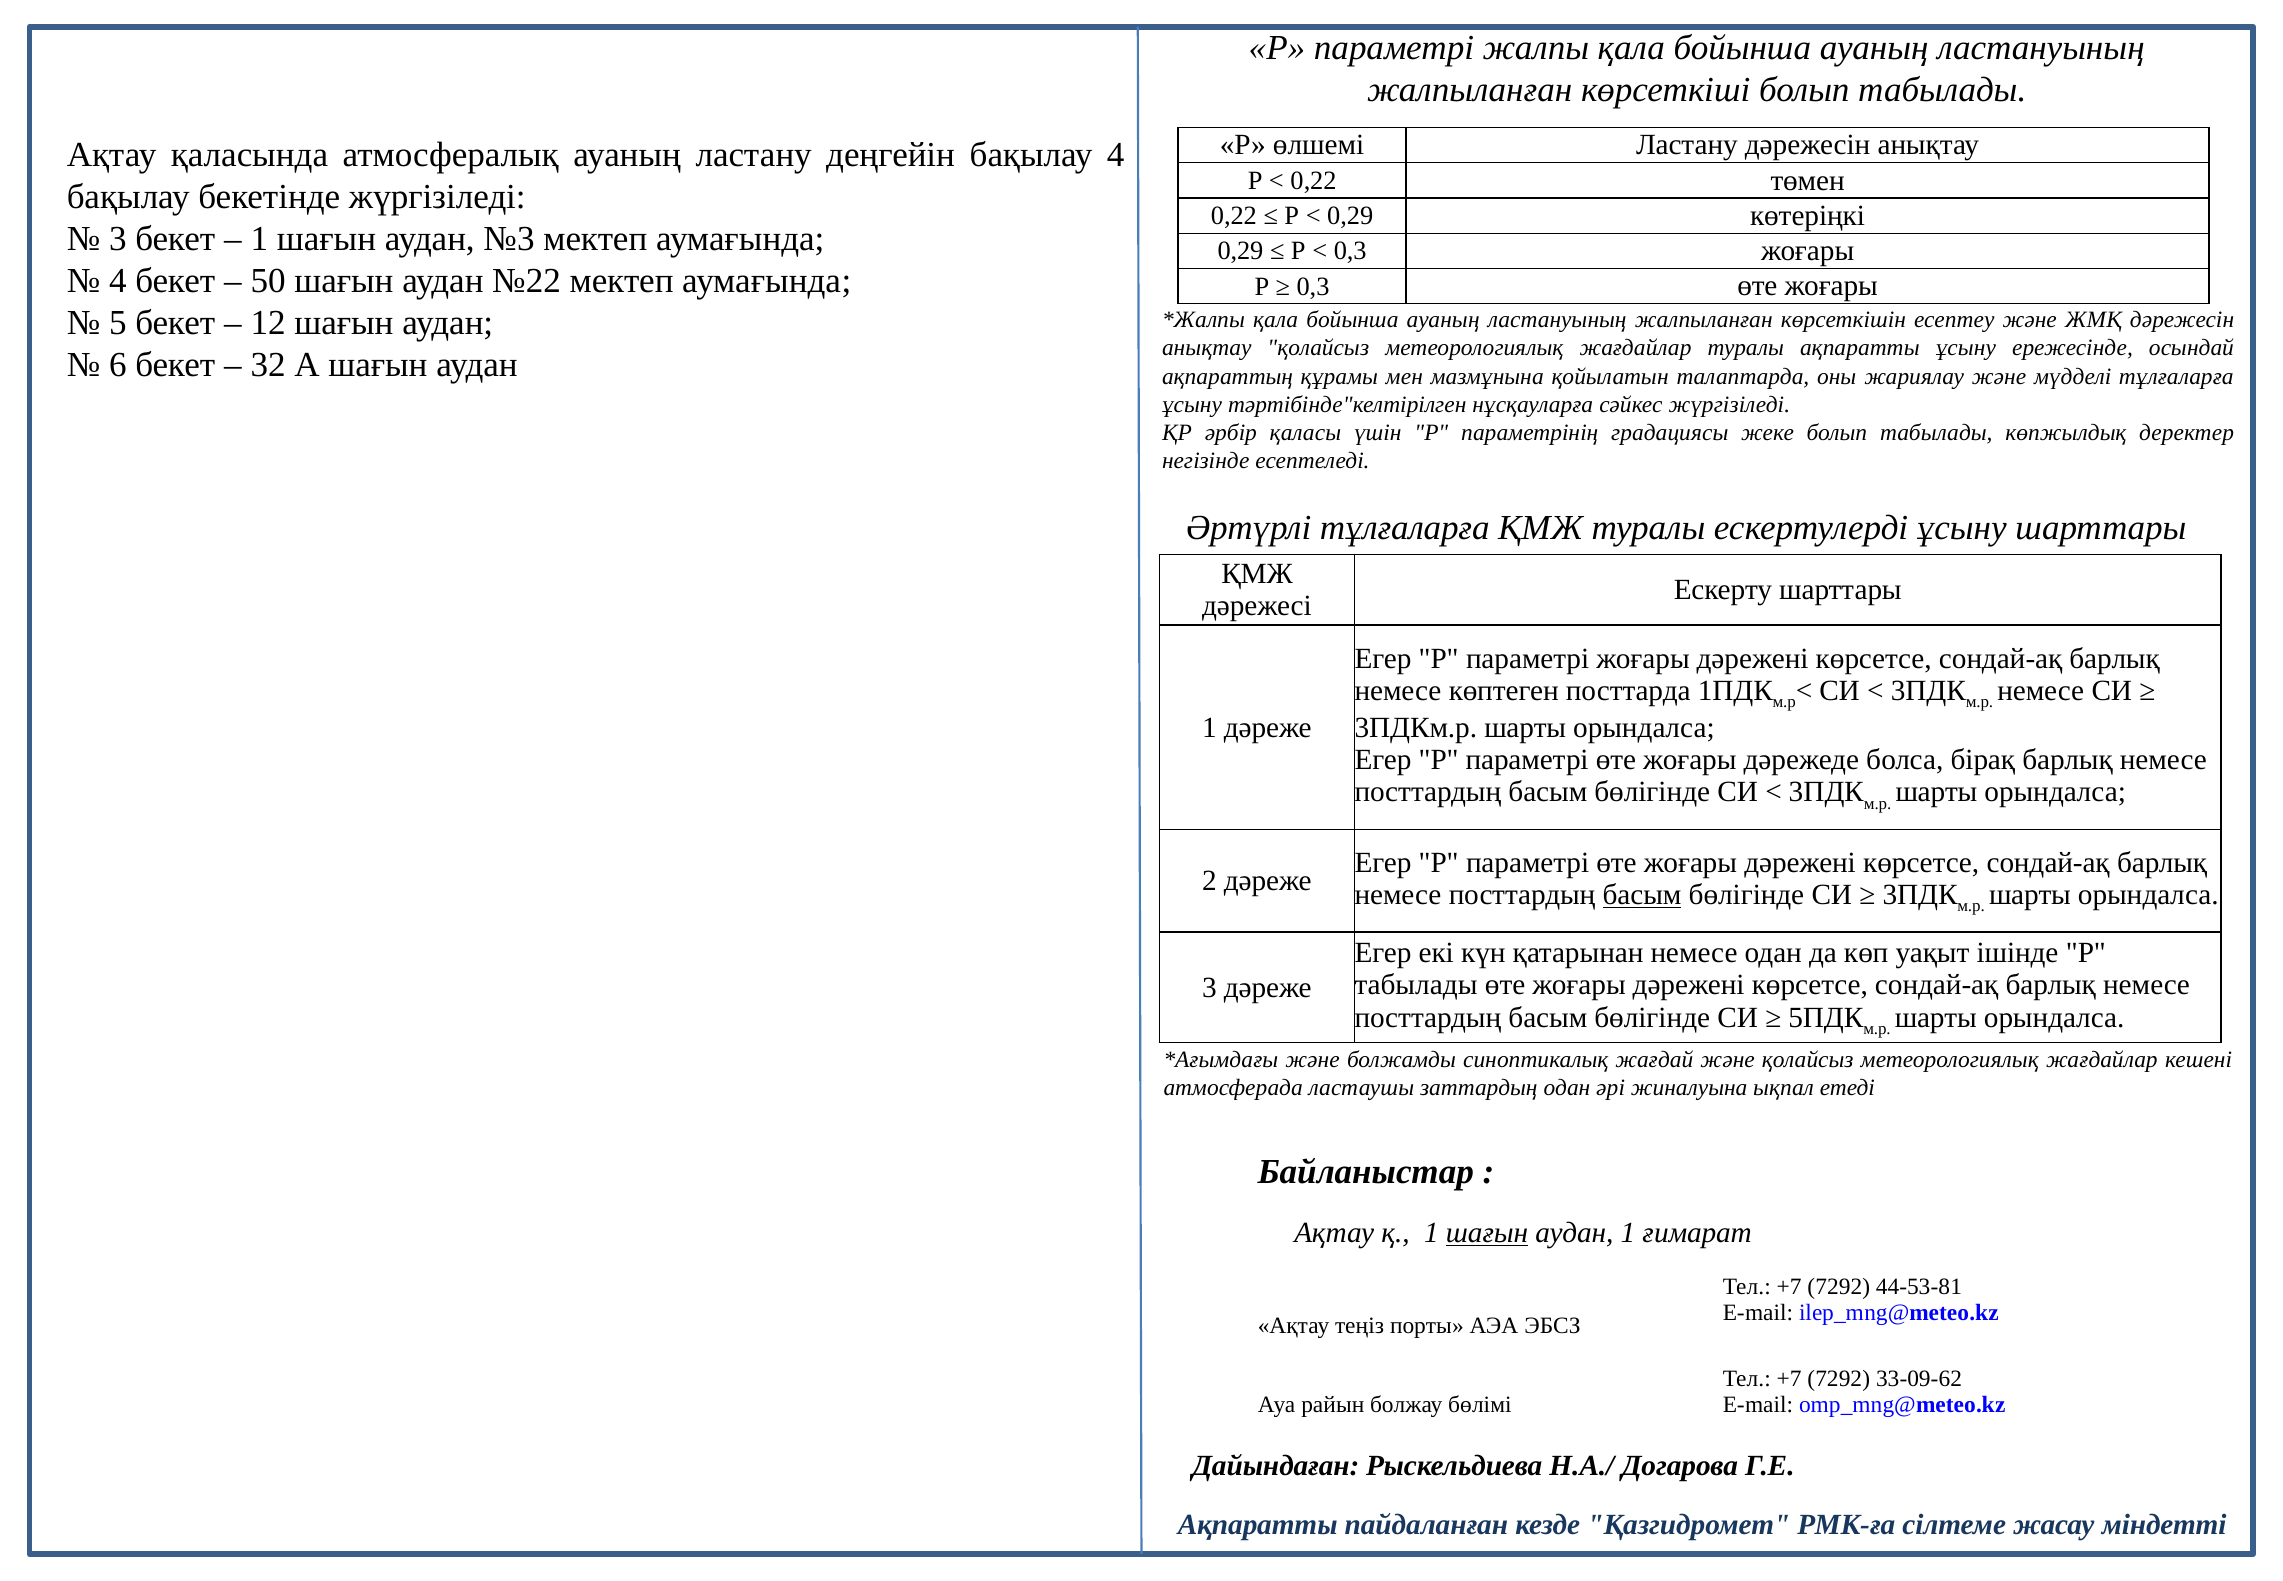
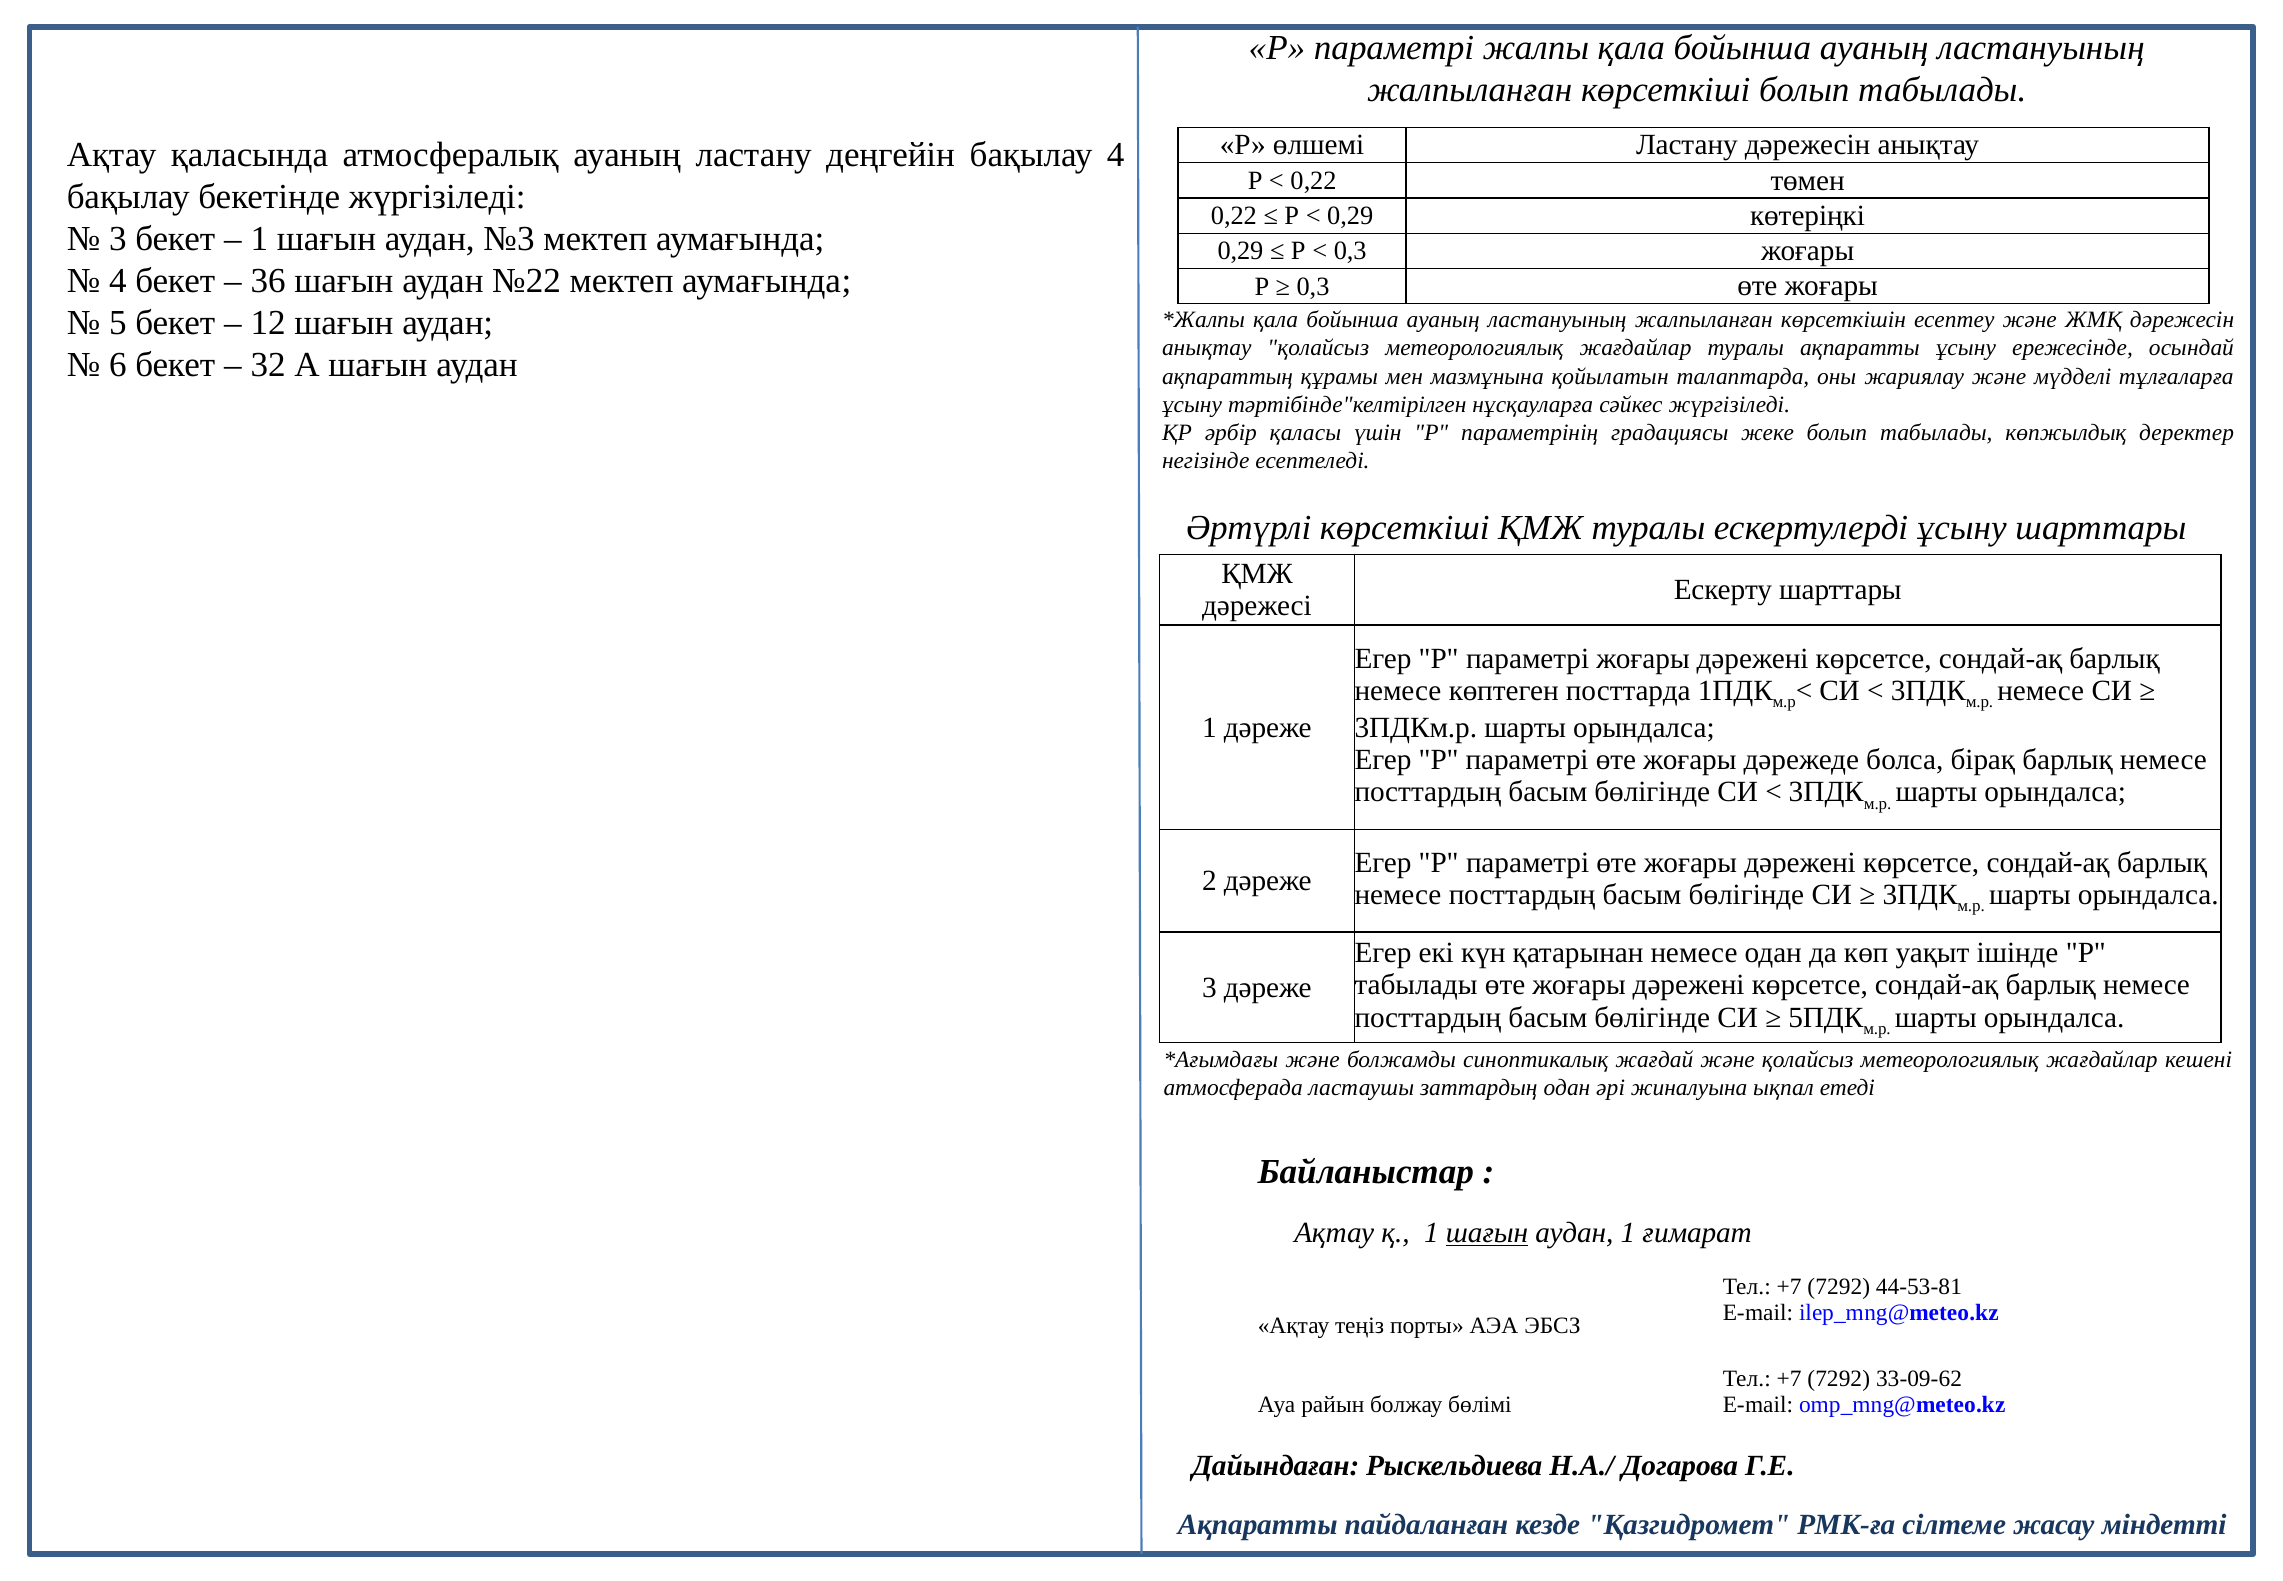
50: 50 -> 36 (268, 281)
Әртүрлі тұлғаларға: тұлғаларға -> көрсеткіші (1405, 528)
басым underline: present -> none (1642, 895)
